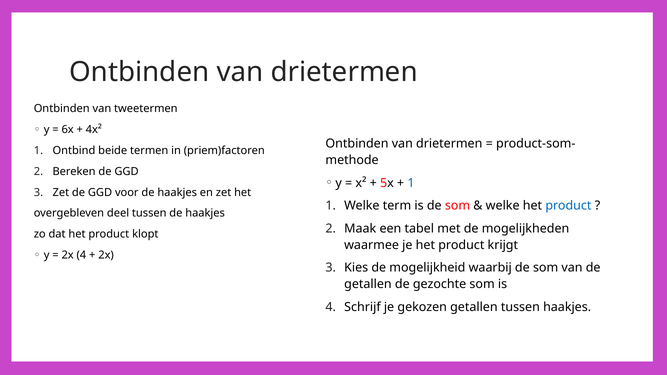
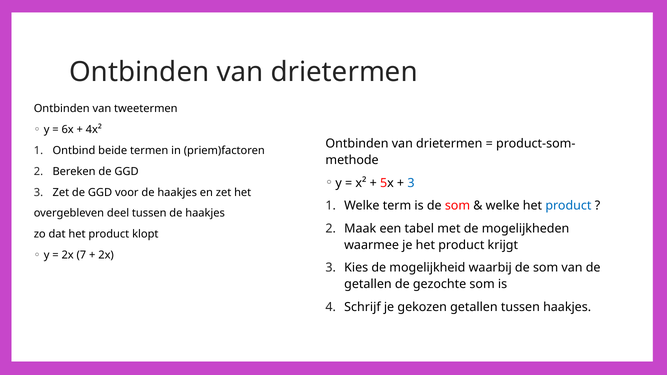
1: 1 -> 3 (411, 183)
2x 4: 4 -> 7 (81, 255)
